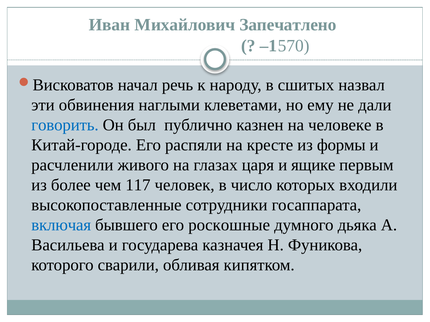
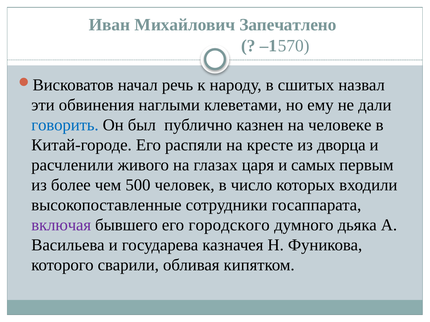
формы: формы -> дворца (341, 145)
ящике: ящике -> самых (313, 165)
117: 117 -> 500 (138, 185)
включая colour: blue -> purple (61, 225)
роскошные: роскошные -> городского (229, 225)
